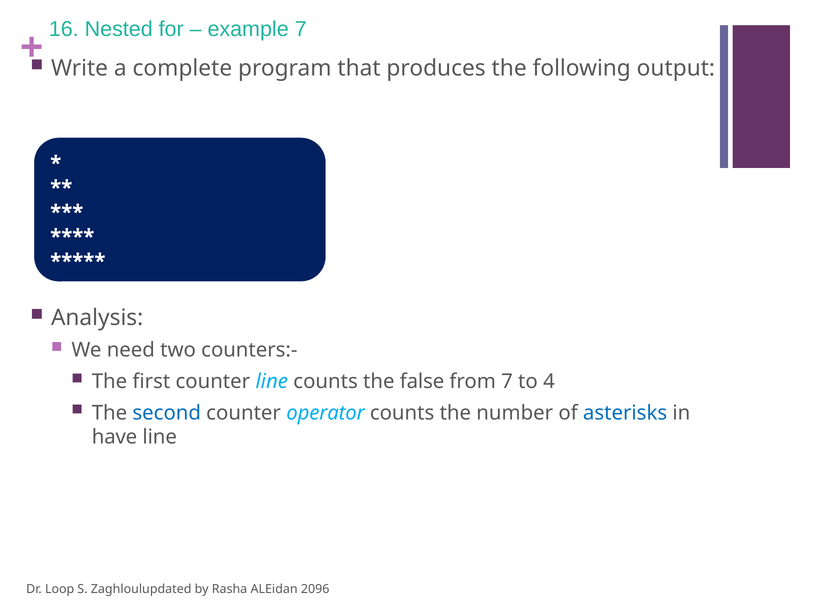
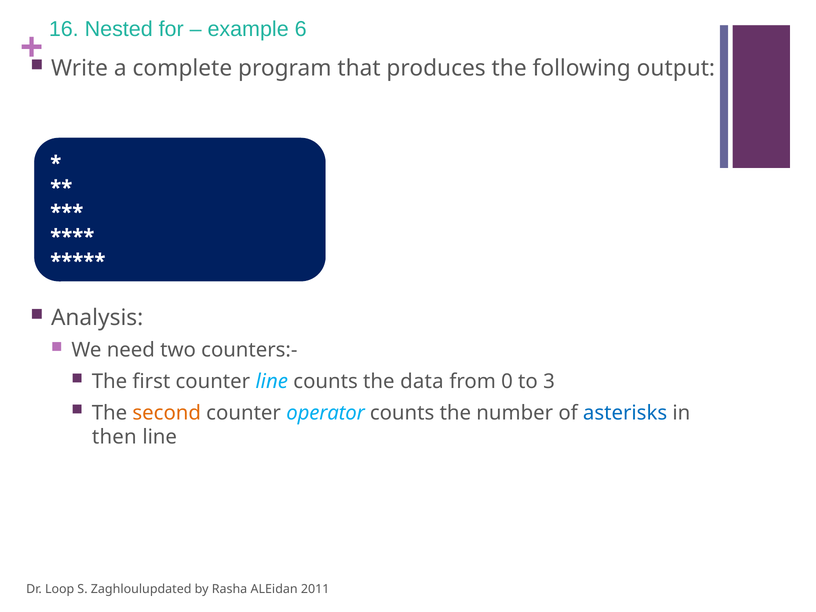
example 7: 7 -> 6 (301, 29)
false: false -> data (422, 381)
from 7: 7 -> 0 (507, 381)
4: 4 -> 3 (549, 381)
second colour: blue -> orange (167, 413)
have: have -> then (114, 437)
2096: 2096 -> 2011 (315, 589)
